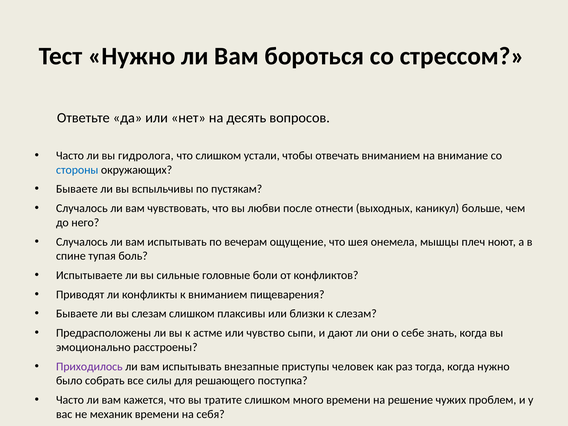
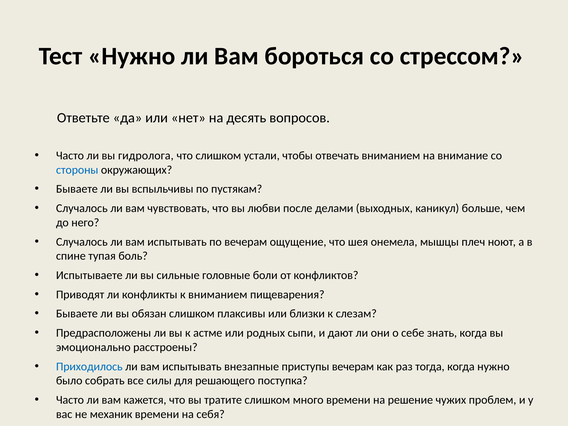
отнести: отнести -> делами (334, 208)
вы слезам: слезам -> обязан (149, 314)
чувство: чувство -> родных (266, 333)
Приходилось colour: purple -> blue (89, 366)
приступы человек: человек -> вечерам (353, 366)
